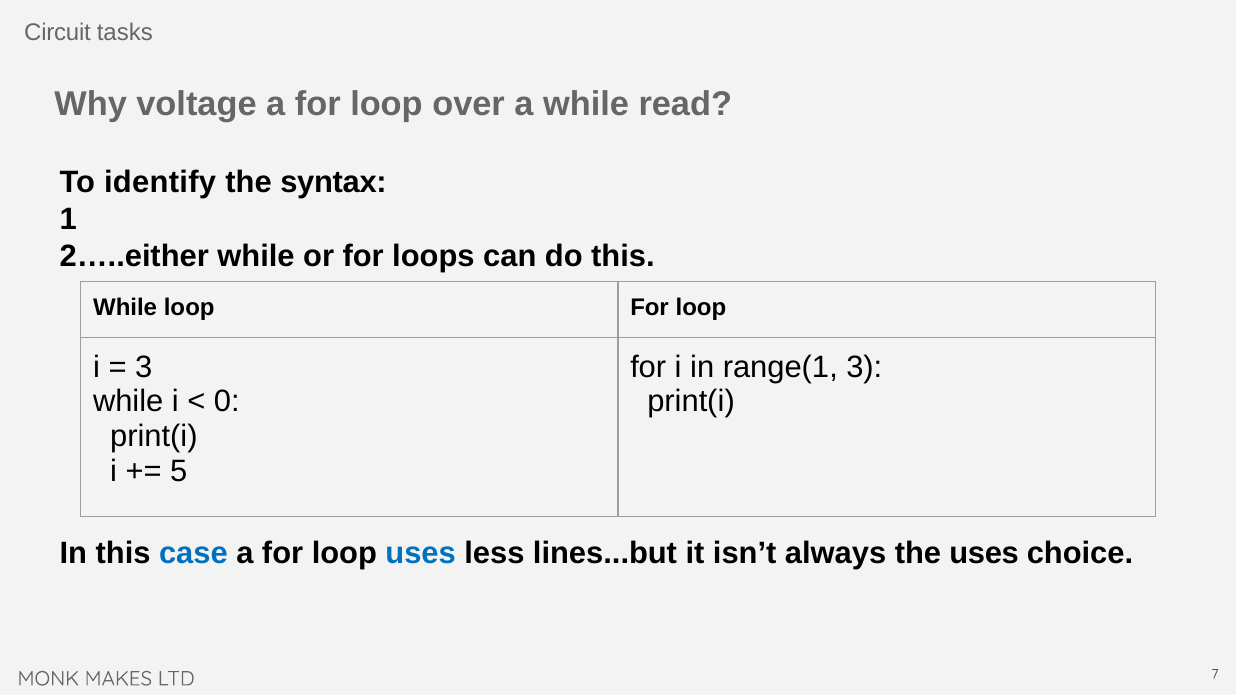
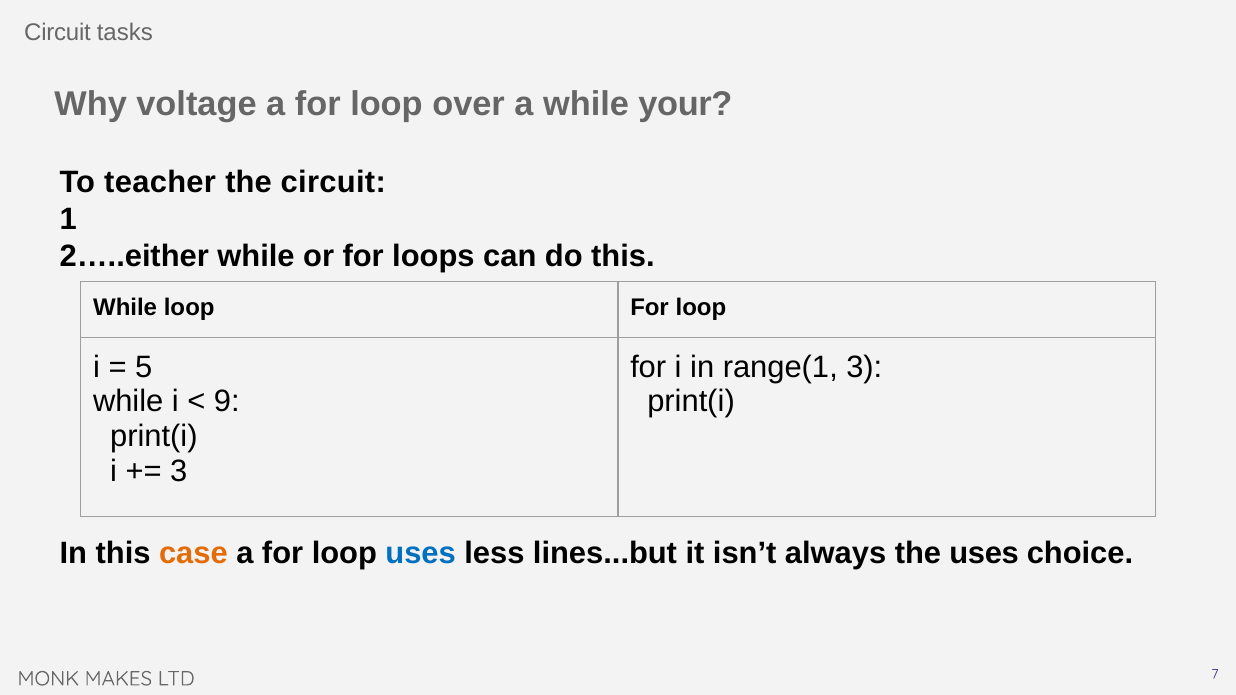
read: read -> your (685, 104)
identify: identify -> teacher (160, 182)
the syntax: syntax -> circuit (333, 182)
3: 3 -> 5 (144, 367)
0: 0 -> 9 (227, 402)
5: 5 -> 3 (179, 471)
case colour: blue -> orange (193, 553)
